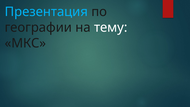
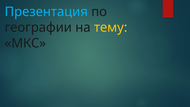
тему colour: white -> yellow (111, 27)
